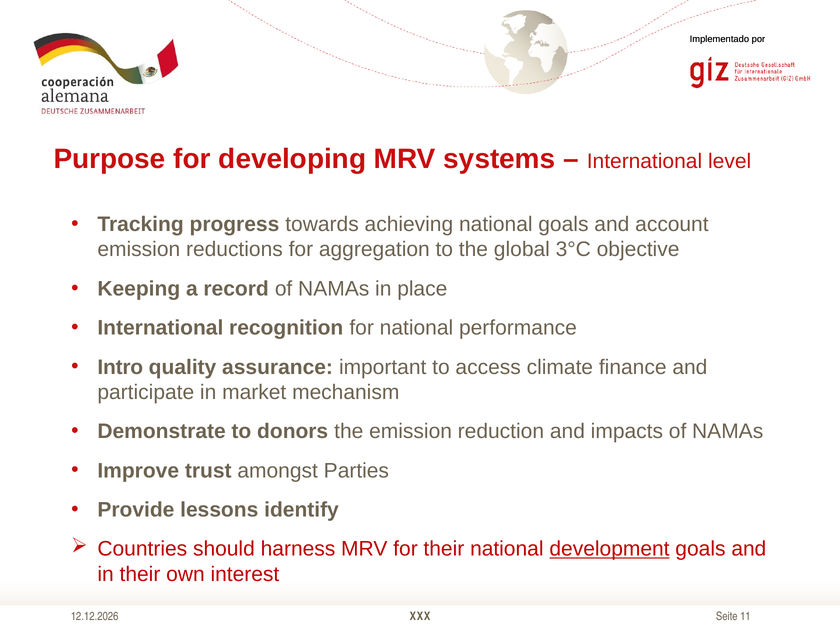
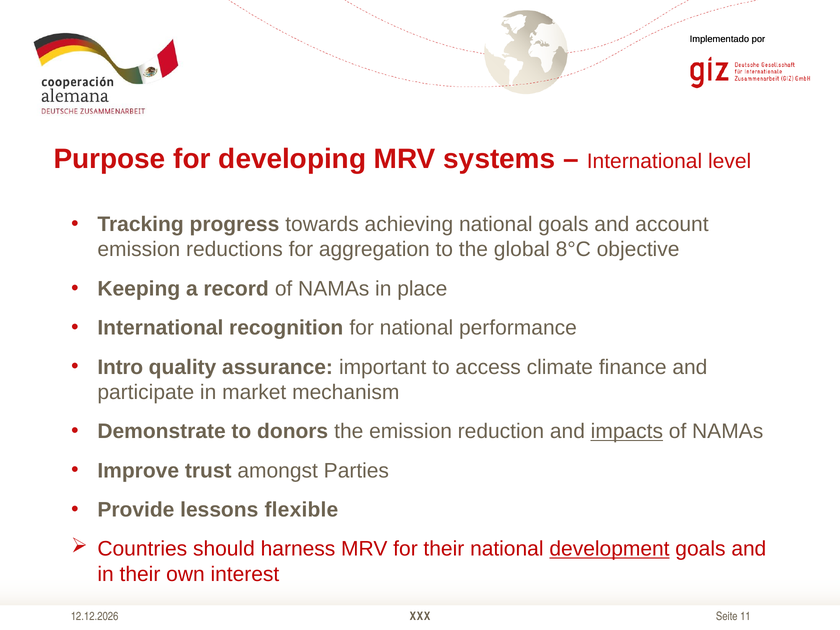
3°C: 3°C -> 8°C (573, 250)
impacts underline: none -> present (627, 431)
identify: identify -> flexible (301, 510)
